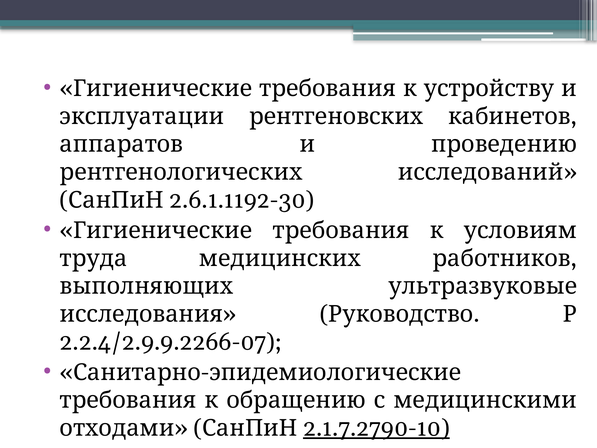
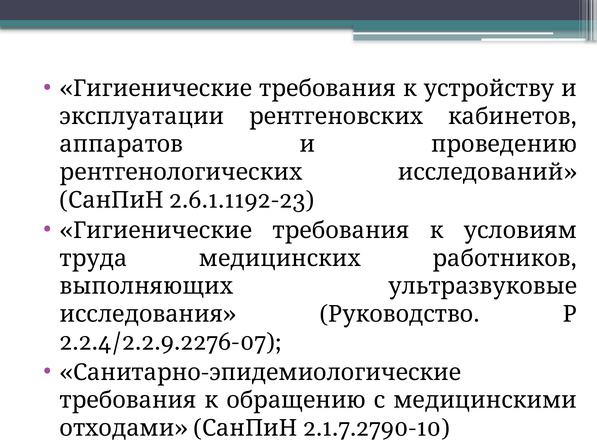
2.6.1.1192-30: 2.6.1.1192-30 -> 2.6.1.1192-23 (242, 200)
2.2.4/2.9.9.2266-07: 2.2.4/2.9.9.2266-07 -> 2.2.4/2.2.9.2276-07 (171, 342)
2.1.7.2790-10 underline: present -> none (376, 428)
